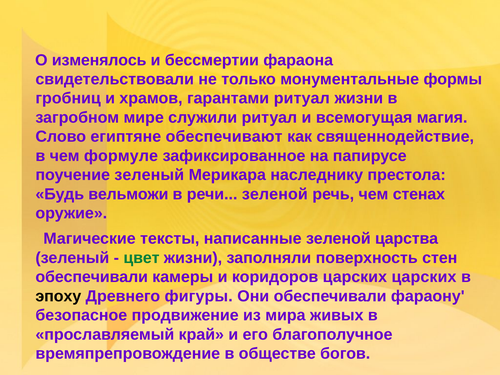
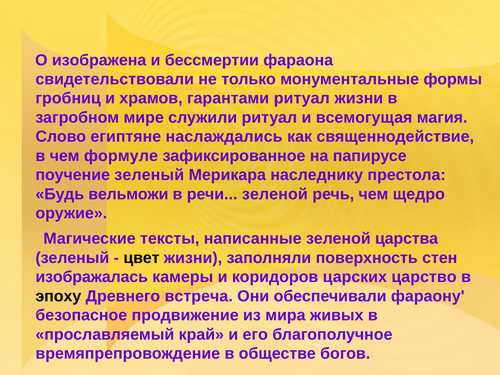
изменялось: изменялось -> изображена (99, 60)
обеспечивают: обеспечивают -> нaслаждались (224, 137)
стенах: стенах -> щедро (419, 194)
цвет colour: green -> black (141, 258)
обеспечивали: обеспечивали -> изображалась (92, 277)
царских царских: царских -> царство (424, 277)
фигуры: фигуры -> встреча (199, 296)
